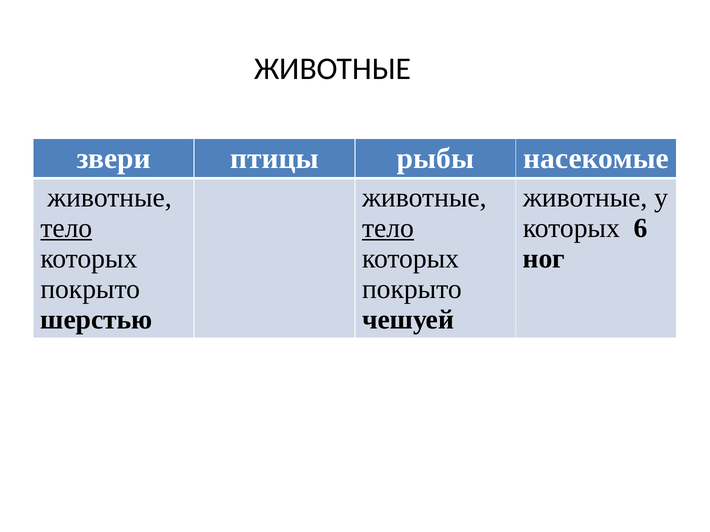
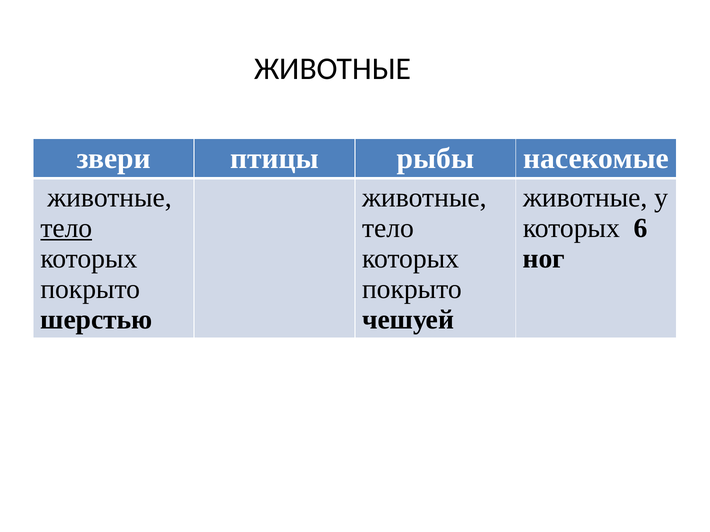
тело underline: present -> none (388, 228)
